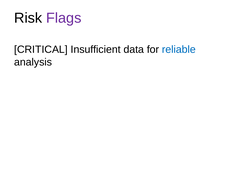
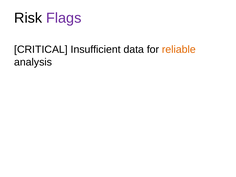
reliable colour: blue -> orange (179, 49)
